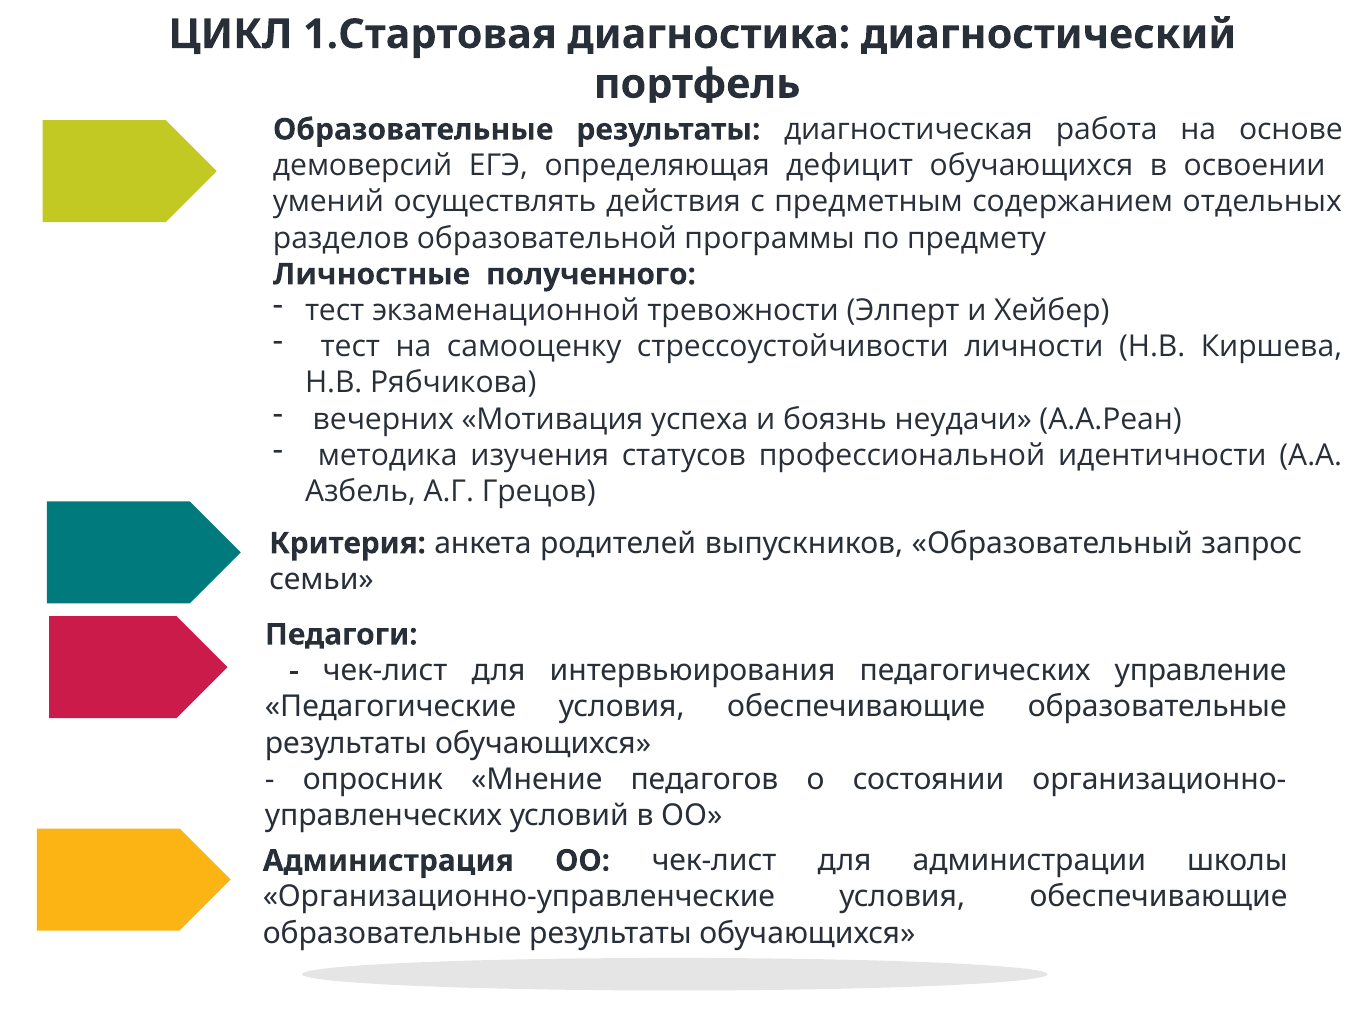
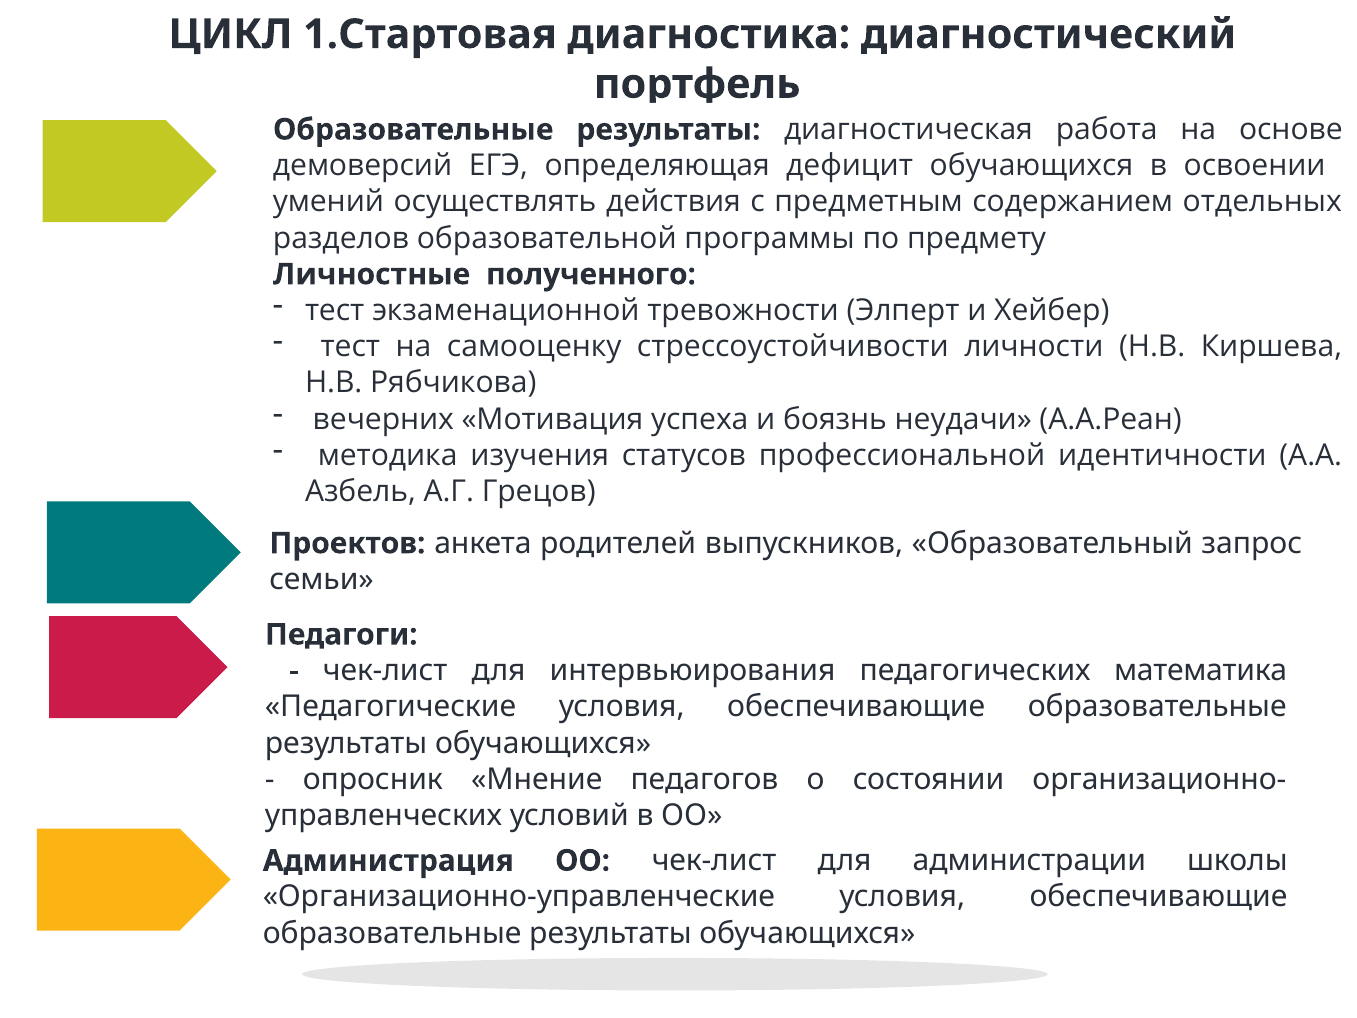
Критерия: Критерия -> Проектов (347, 543)
управление: управление -> математика (1201, 671)
